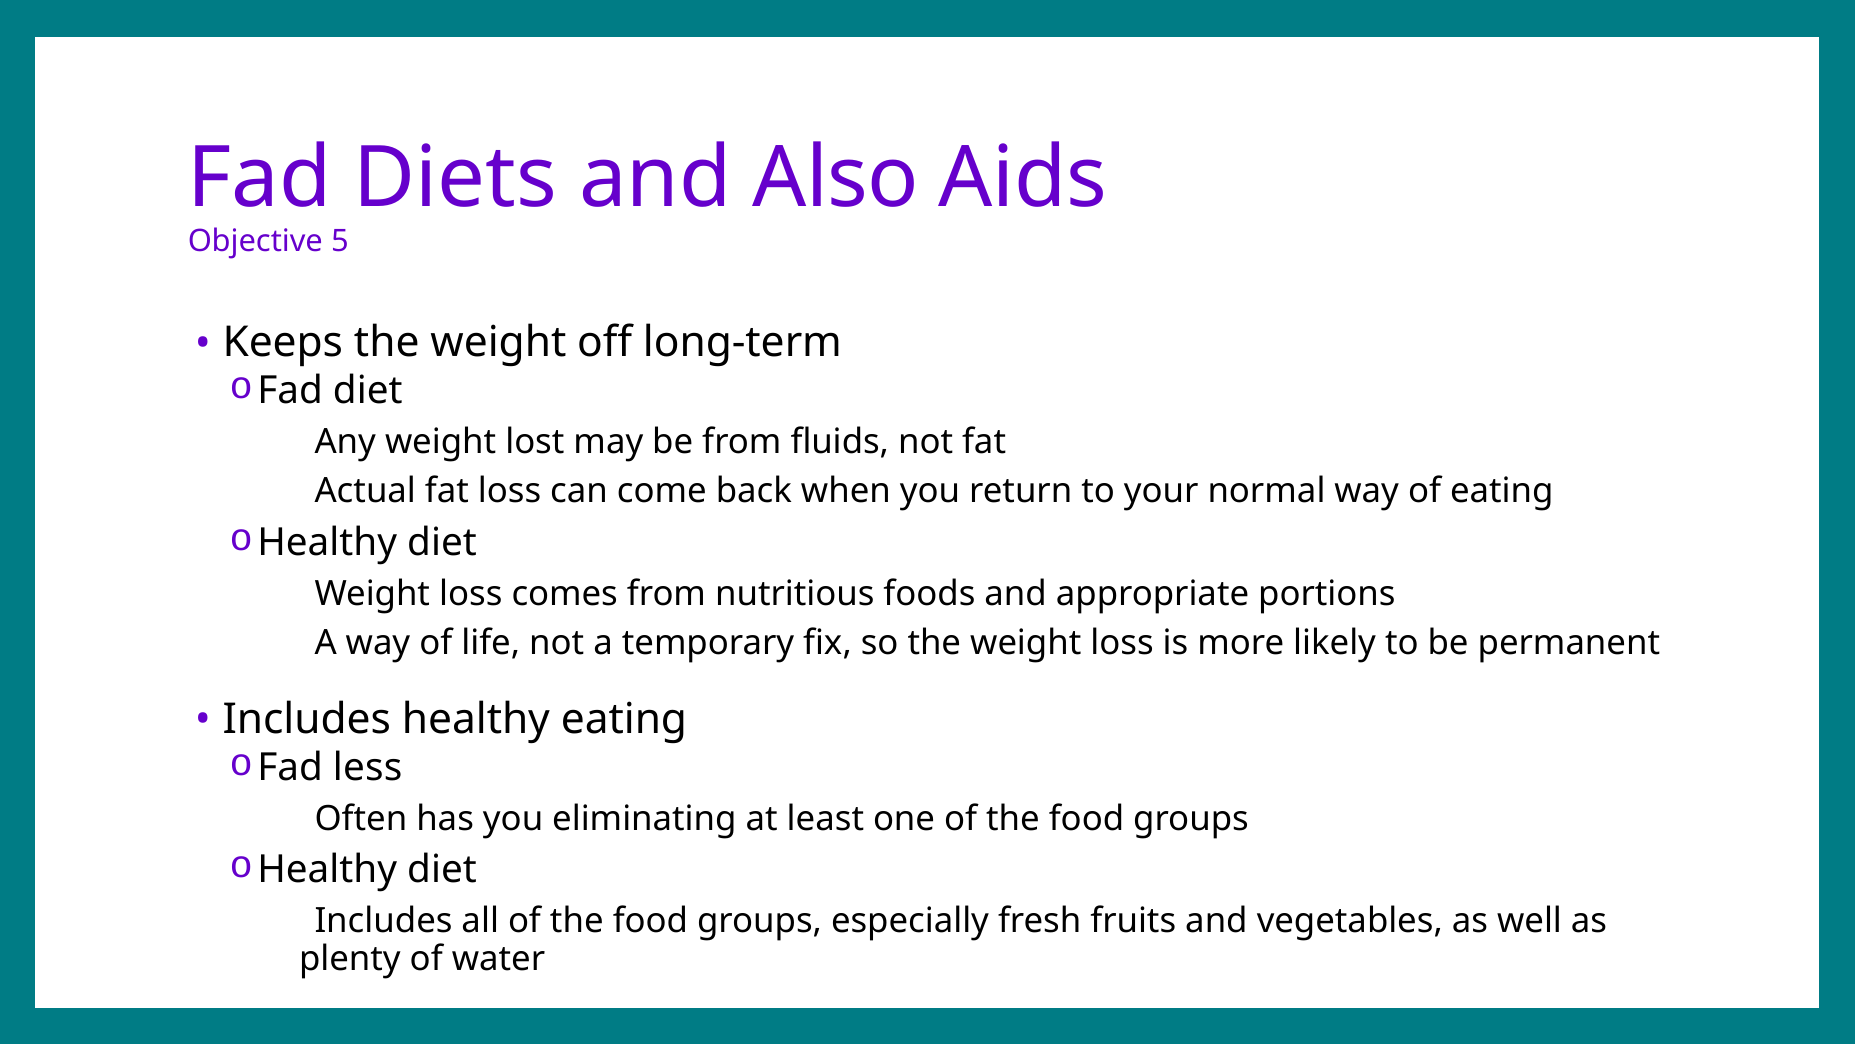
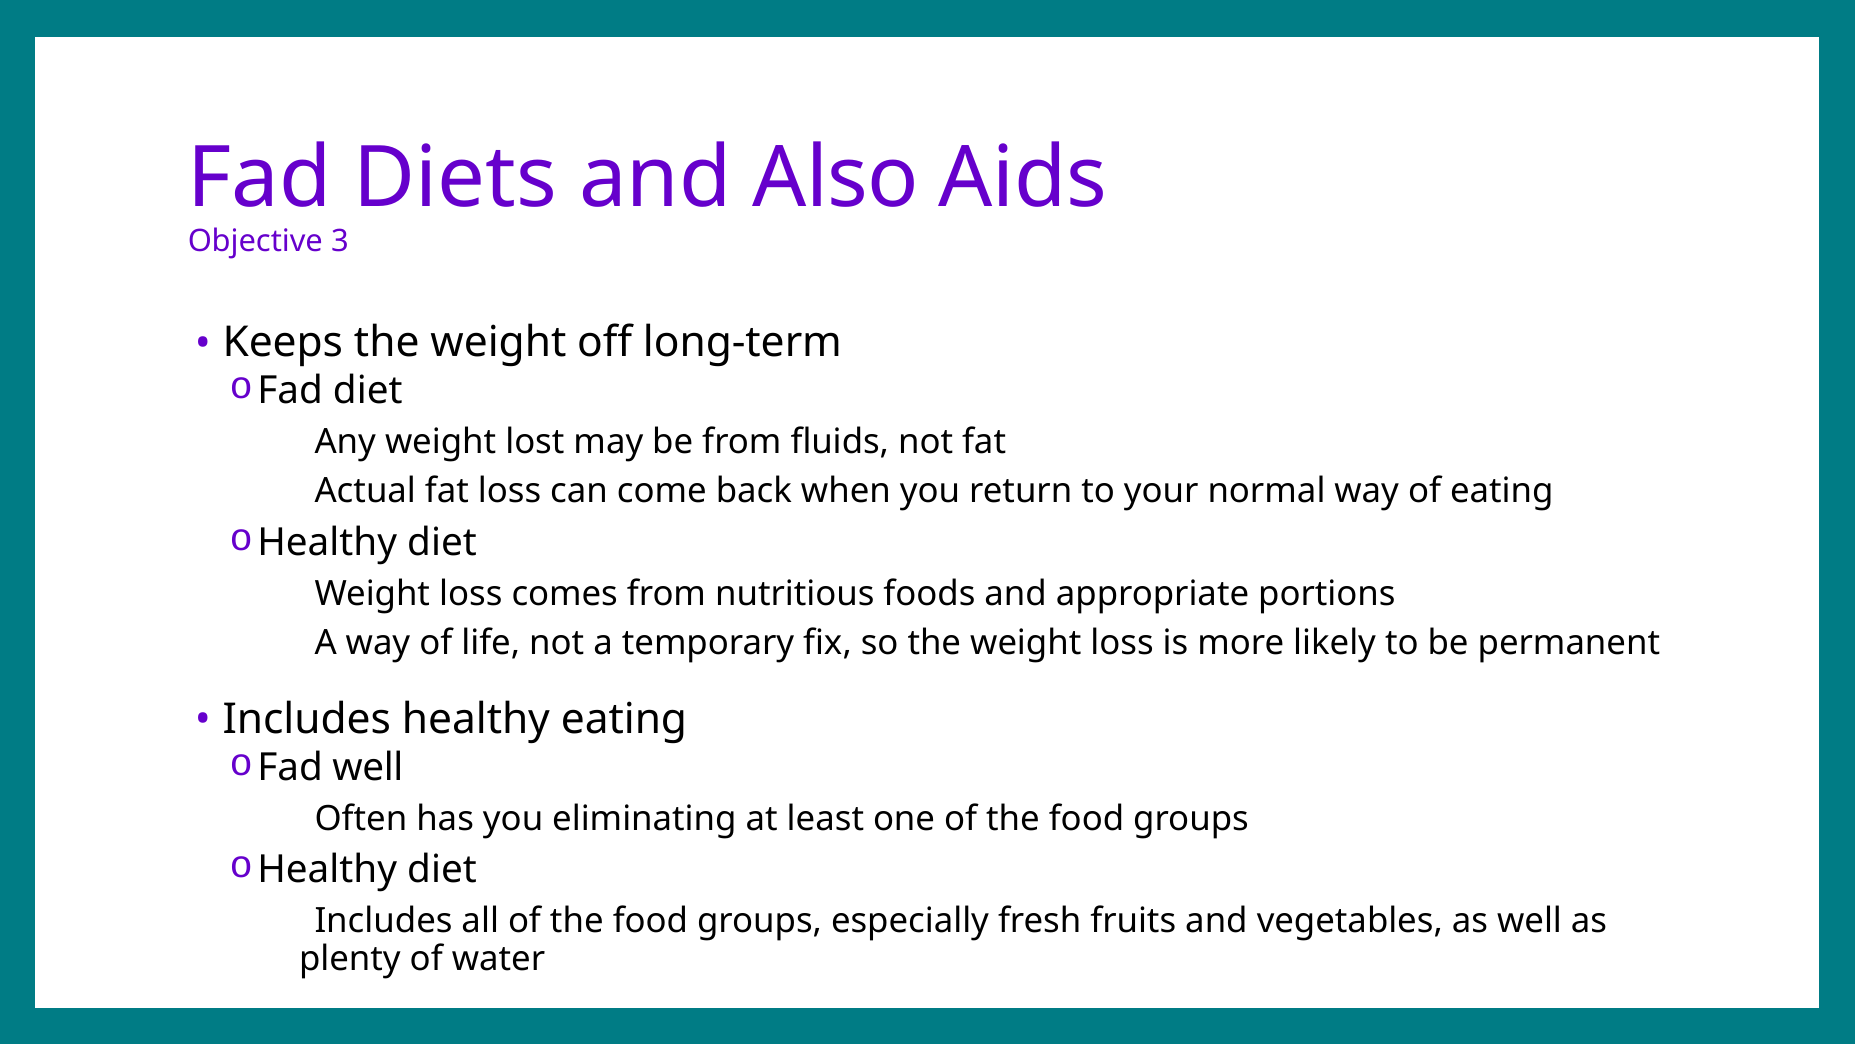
5: 5 -> 3 (340, 242)
Fad less: less -> well (368, 767)
